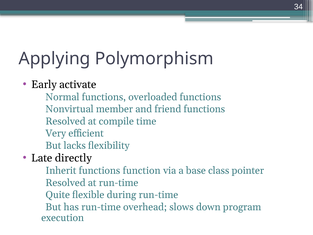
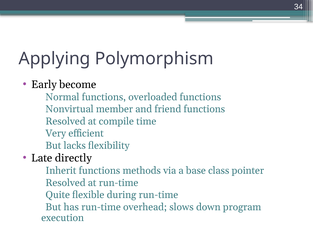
activate: activate -> become (78, 84)
function: function -> methods (142, 170)
